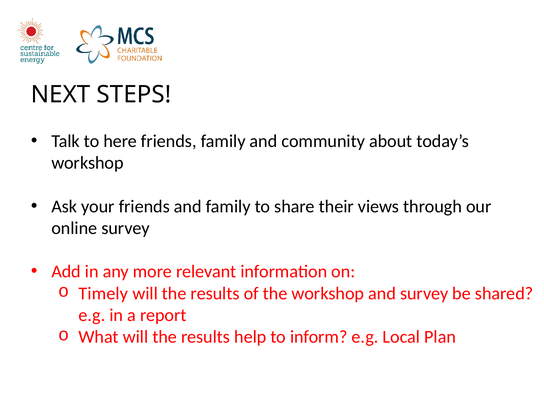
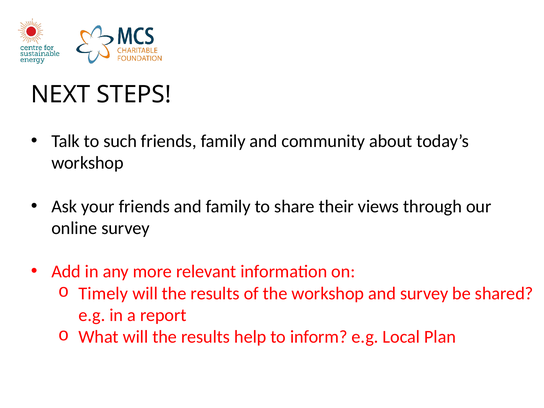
here: here -> such (120, 141)
